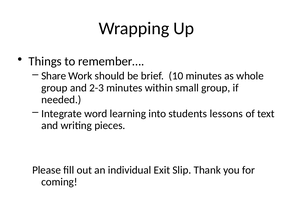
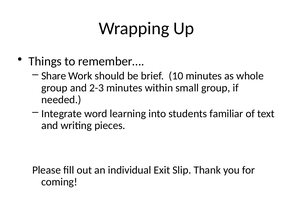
lessons: lessons -> familiar (226, 113)
